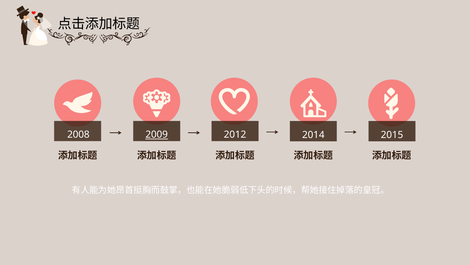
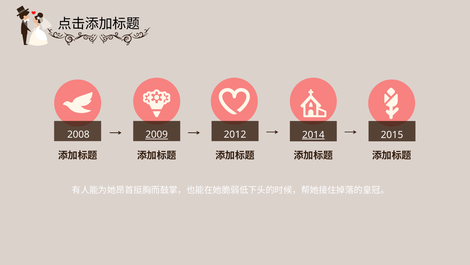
2014 underline: none -> present (313, 135)
